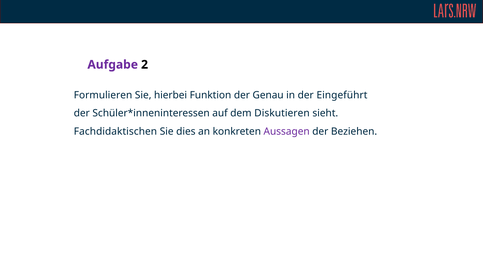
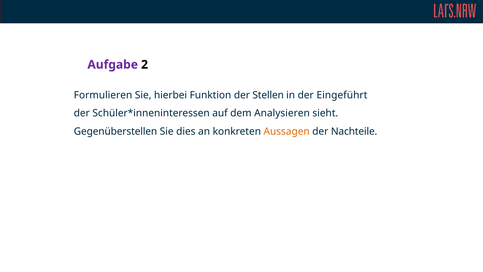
Genau: Genau -> Stellen (268, 95)
Diskutieren: Diskutieren -> Analysieren (282, 113)
Fachdidaktischen: Fachdidaktischen -> Gegenüberstellen (116, 131)
Aussagen colour: purple -> orange (287, 131)
Beziehen: Beziehen -> Nachteile (354, 131)
